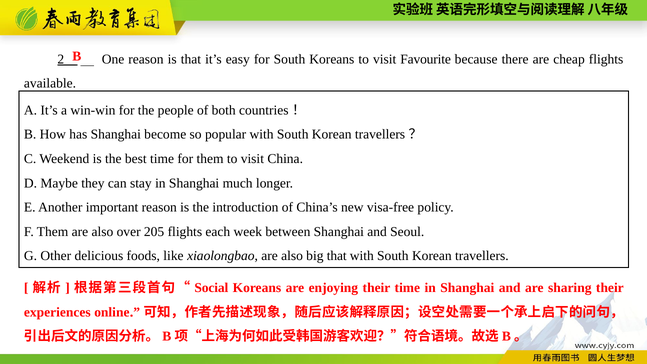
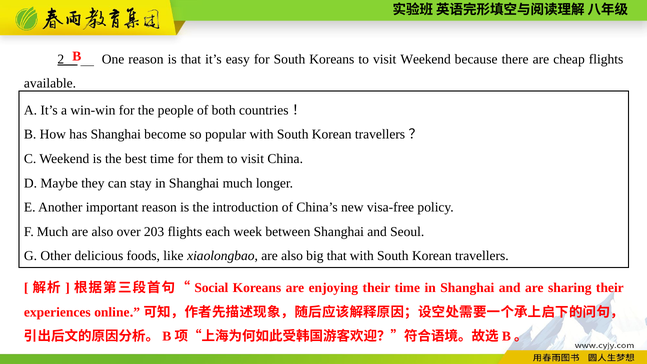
visit Favourite: Favourite -> Weekend (426, 59)
F Them: Them -> Much (53, 232)
205: 205 -> 203 (154, 232)
